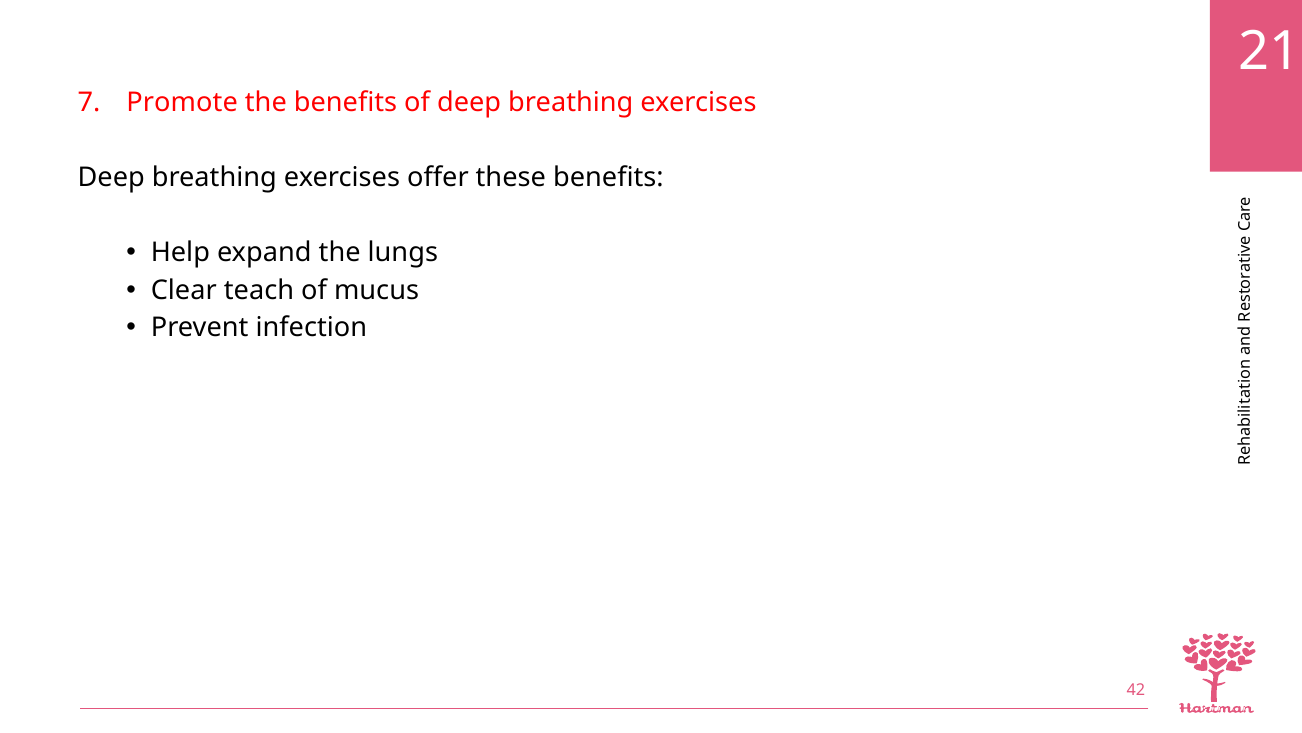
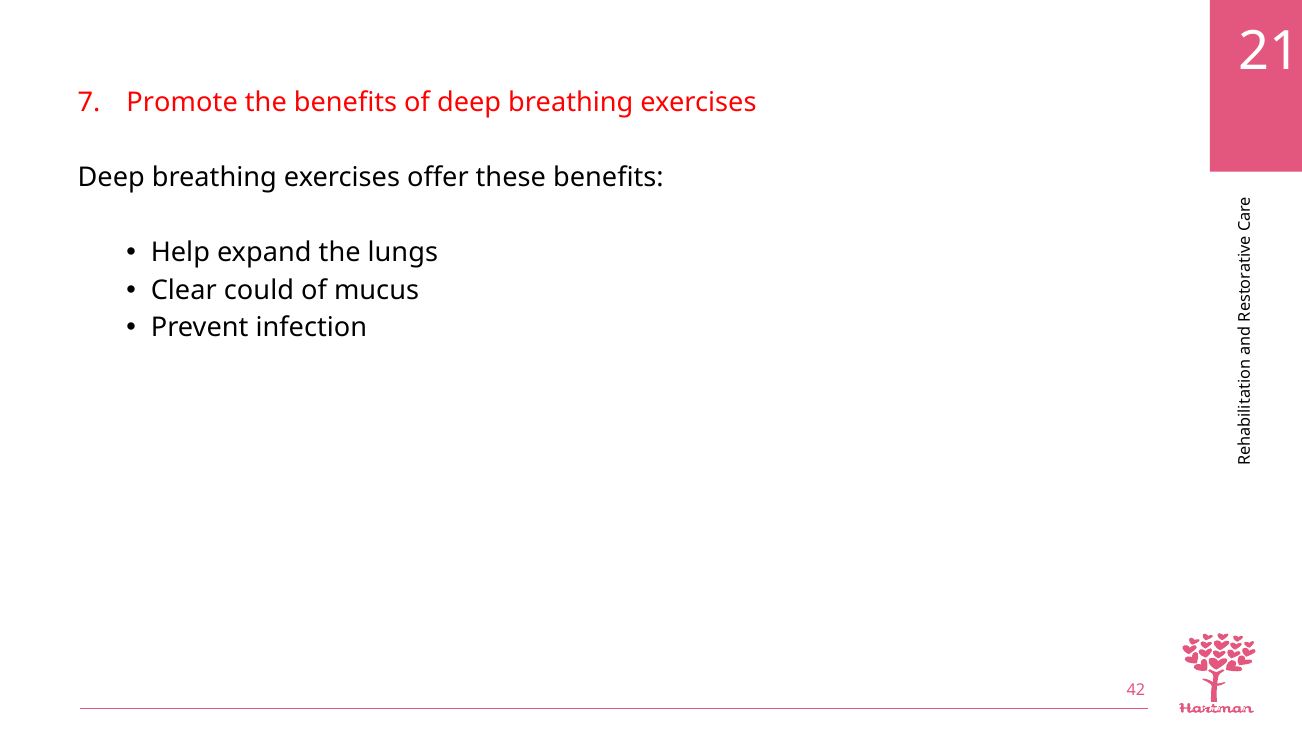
teach: teach -> could (259, 290)
